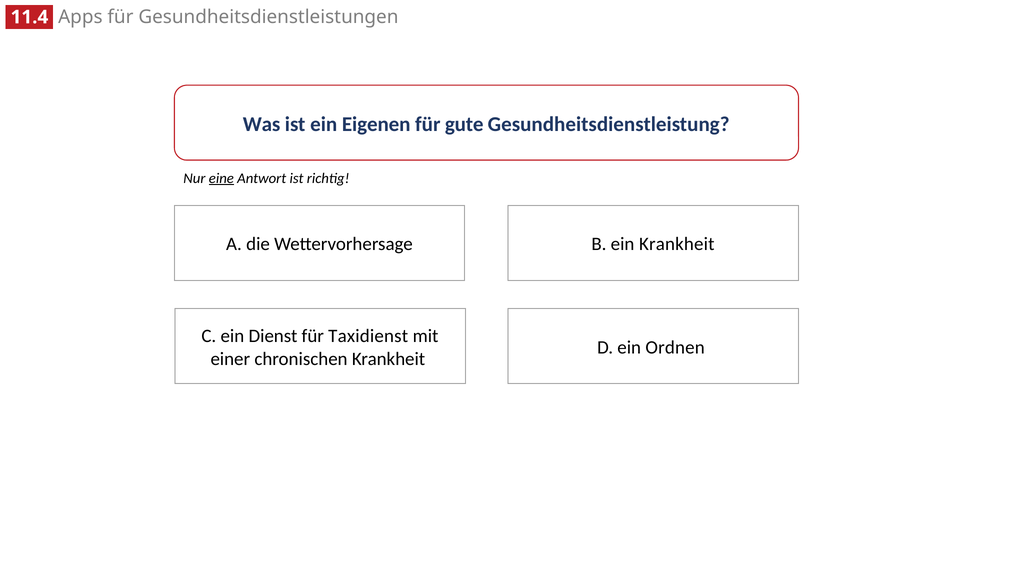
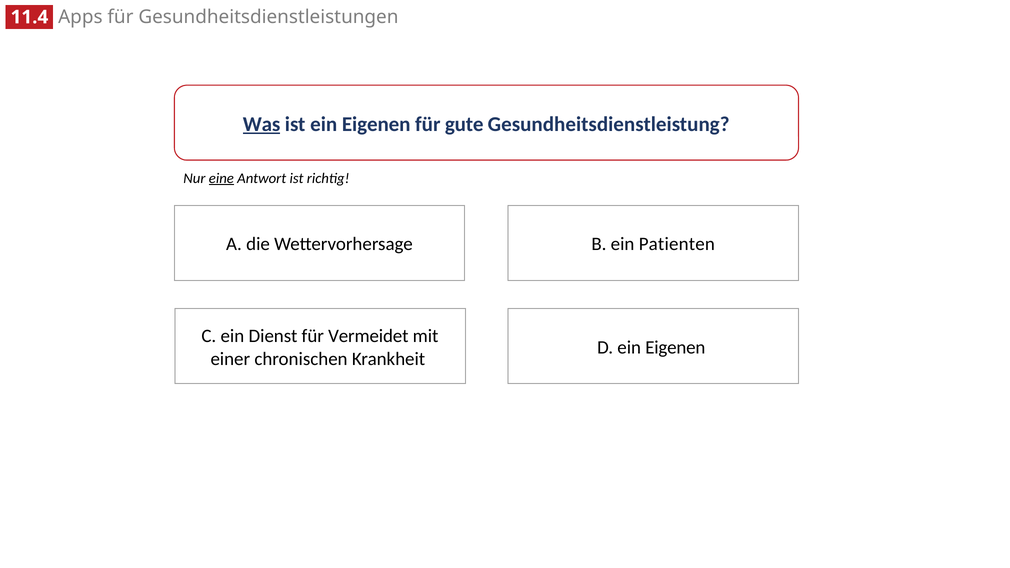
Was underline: none -> present (262, 124)
ein Krankheit: Krankheit -> Patienten (677, 244)
Taxidienst: Taxidienst -> Vermeidet (368, 336)
D ein Ordnen: Ordnen -> Eigenen (675, 348)
